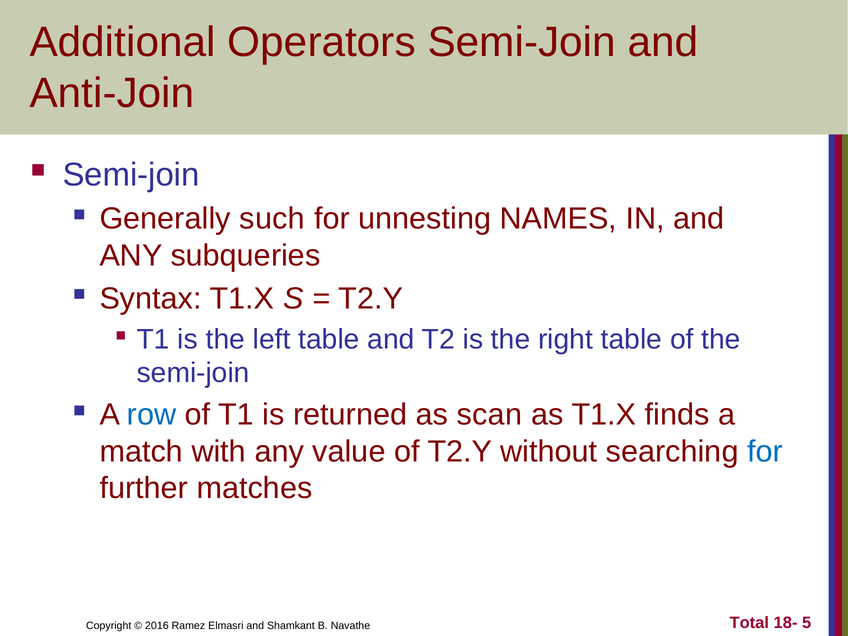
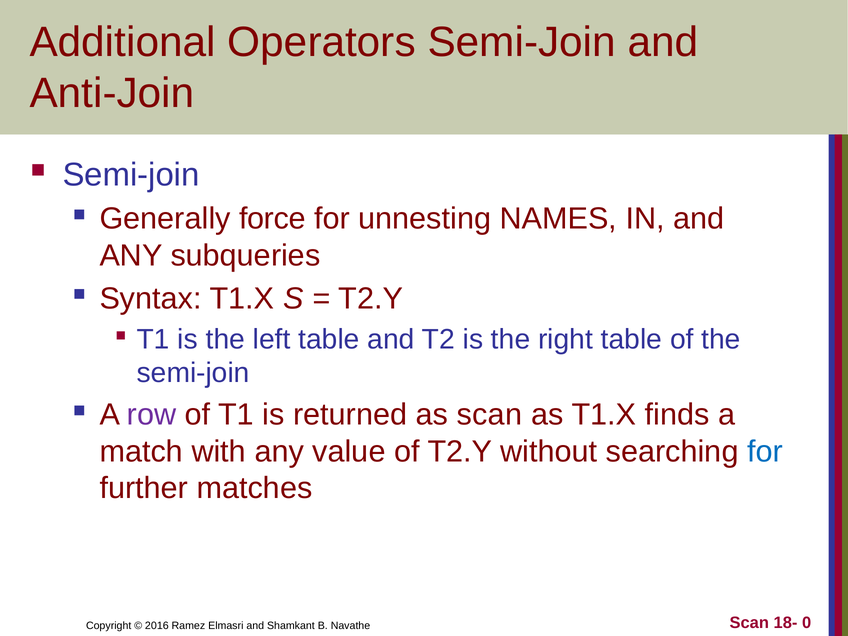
such: such -> force (273, 219)
row colour: blue -> purple (152, 415)
Total: Total -> Scan (749, 623)
5: 5 -> 0 (807, 623)
